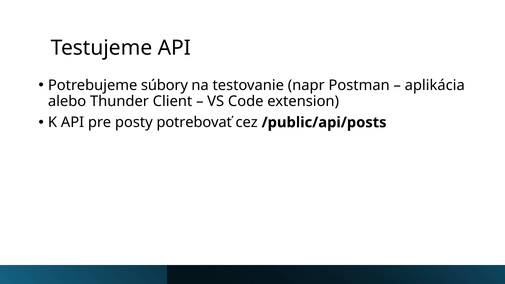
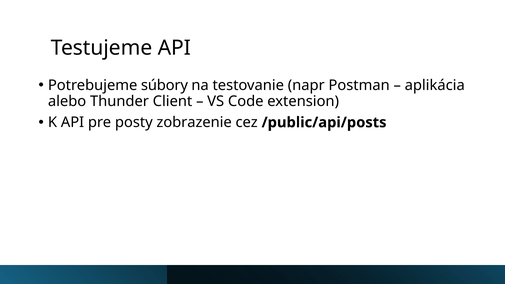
potrebovať: potrebovať -> zobrazenie (194, 122)
